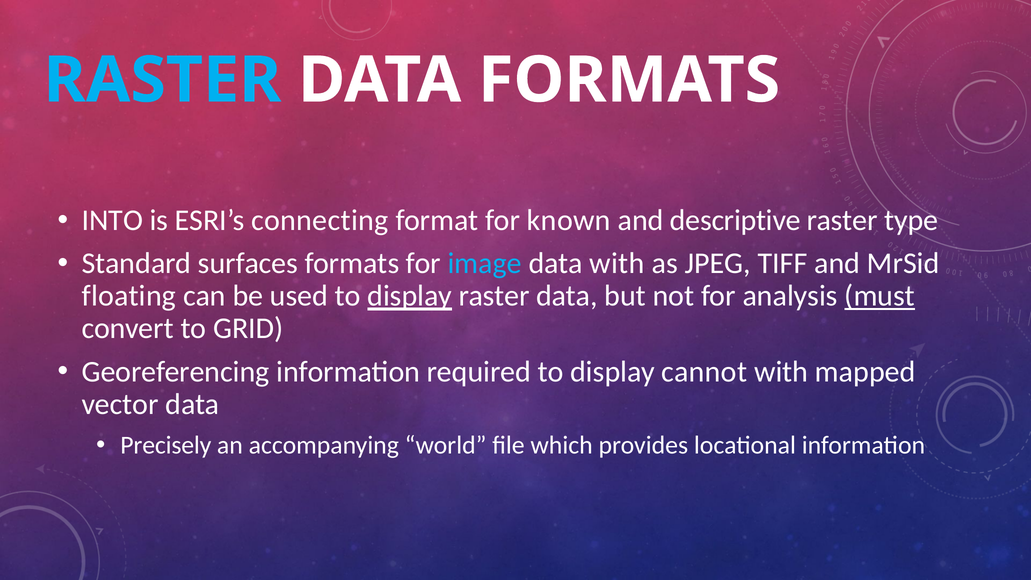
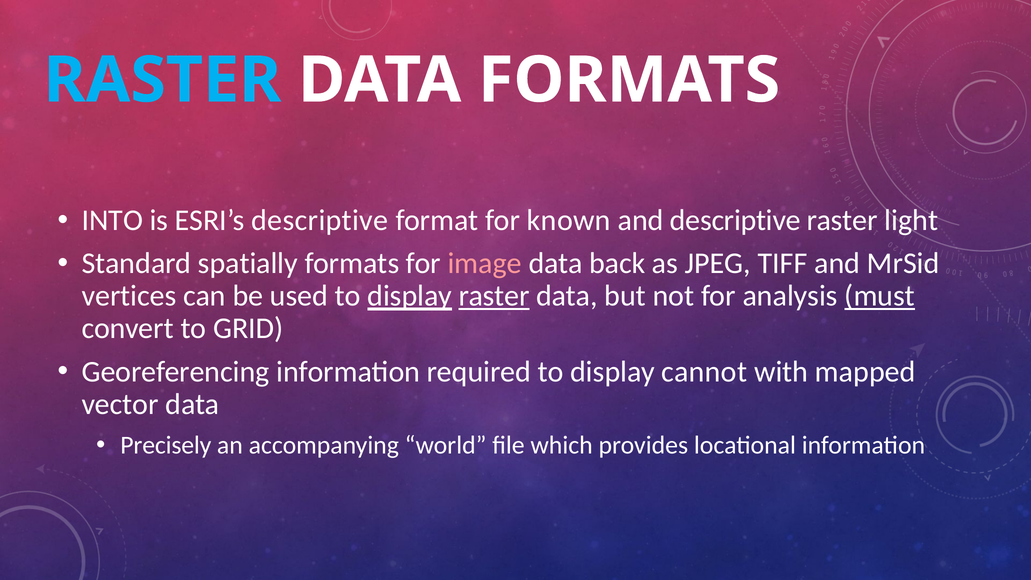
ESRI’s connecting: connecting -> descriptive (320, 220)
type: type -> light (911, 220)
surfaces: surfaces -> spatially (248, 263)
image colour: light blue -> pink (485, 263)
data with: with -> back (617, 263)
floating: floating -> vertices (129, 296)
raster underline: none -> present (494, 296)
